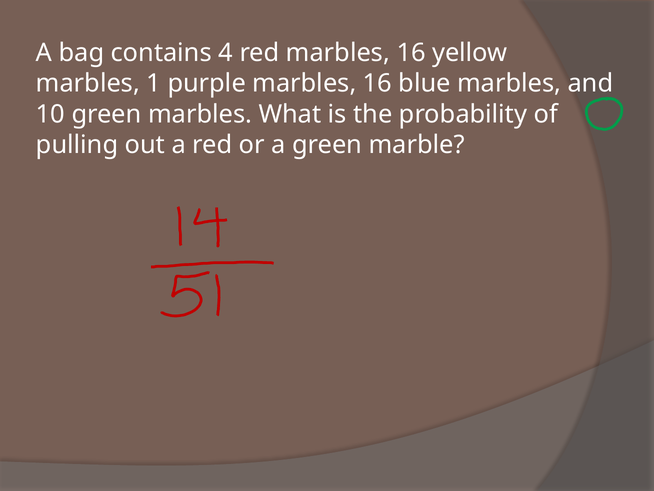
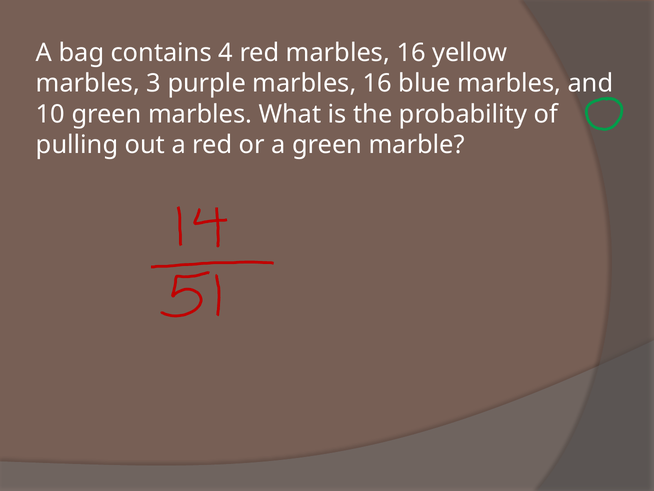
1: 1 -> 3 (154, 84)
